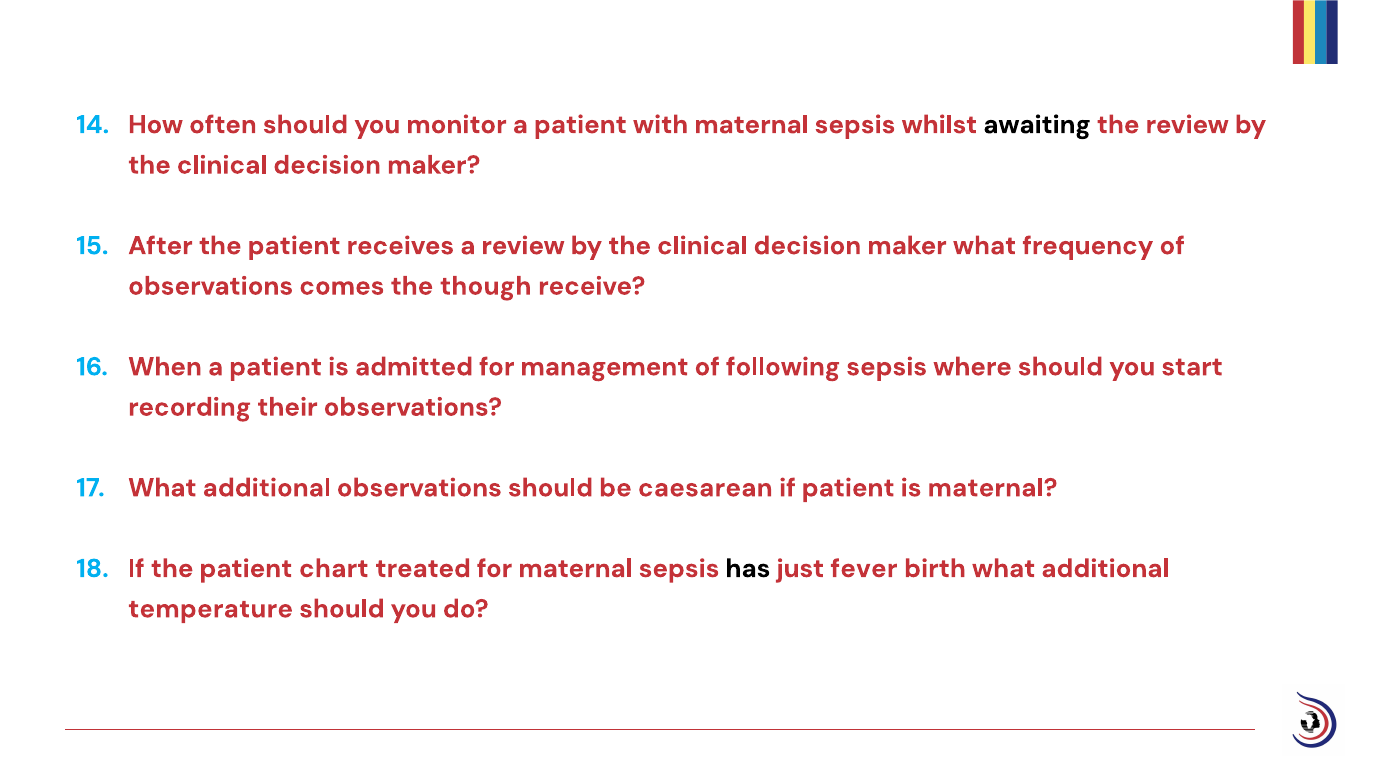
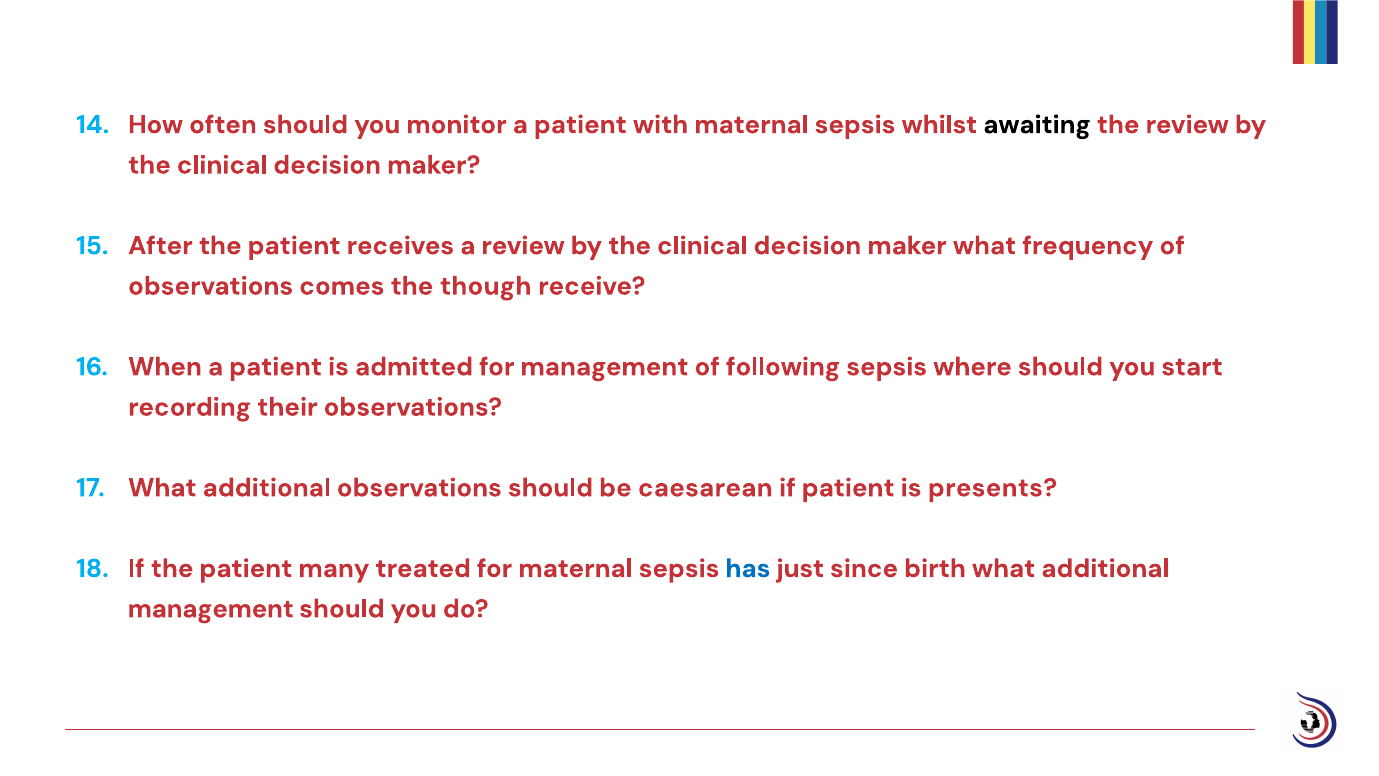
is maternal: maternal -> presents (993, 488)
chart: chart -> many (334, 568)
has colour: black -> blue (748, 568)
fever: fever -> since (864, 568)
temperature: temperature -> management (211, 609)
